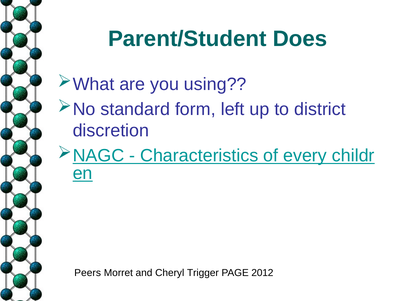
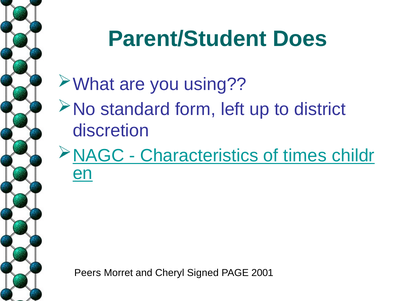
every: every -> times (305, 156)
Trigger: Trigger -> Signed (203, 273)
2012: 2012 -> 2001 (262, 273)
